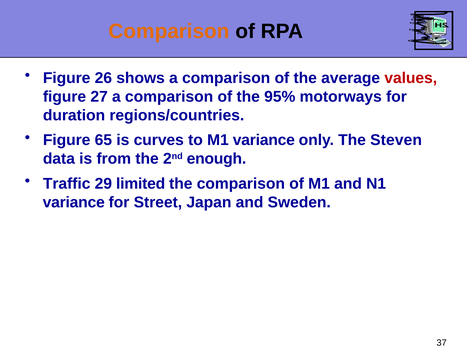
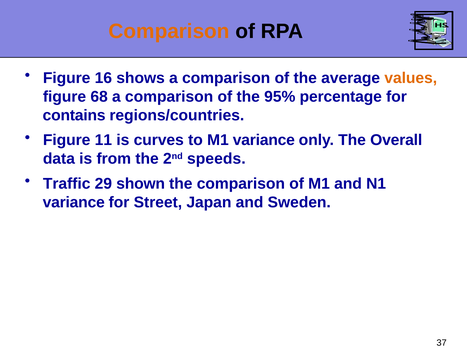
26: 26 -> 16 (103, 78)
values colour: red -> orange (411, 78)
27: 27 -> 68 (99, 97)
motorways: motorways -> percentage (341, 97)
duration: duration -> contains (74, 115)
65: 65 -> 11 (103, 140)
Steven: Steven -> Overall (396, 140)
enough: enough -> speeds (216, 159)
limited: limited -> shown (141, 184)
